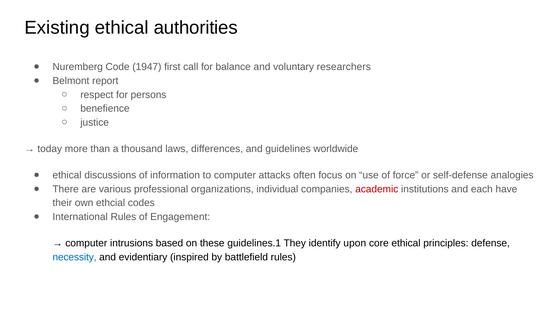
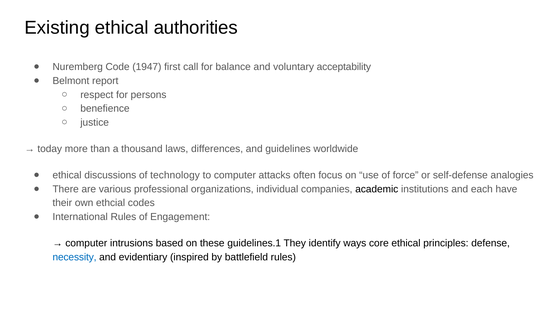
researchers: researchers -> acceptability (344, 67)
information: information -> technology (175, 175)
academic colour: red -> black (377, 189)
upon: upon -> ways (355, 243)
